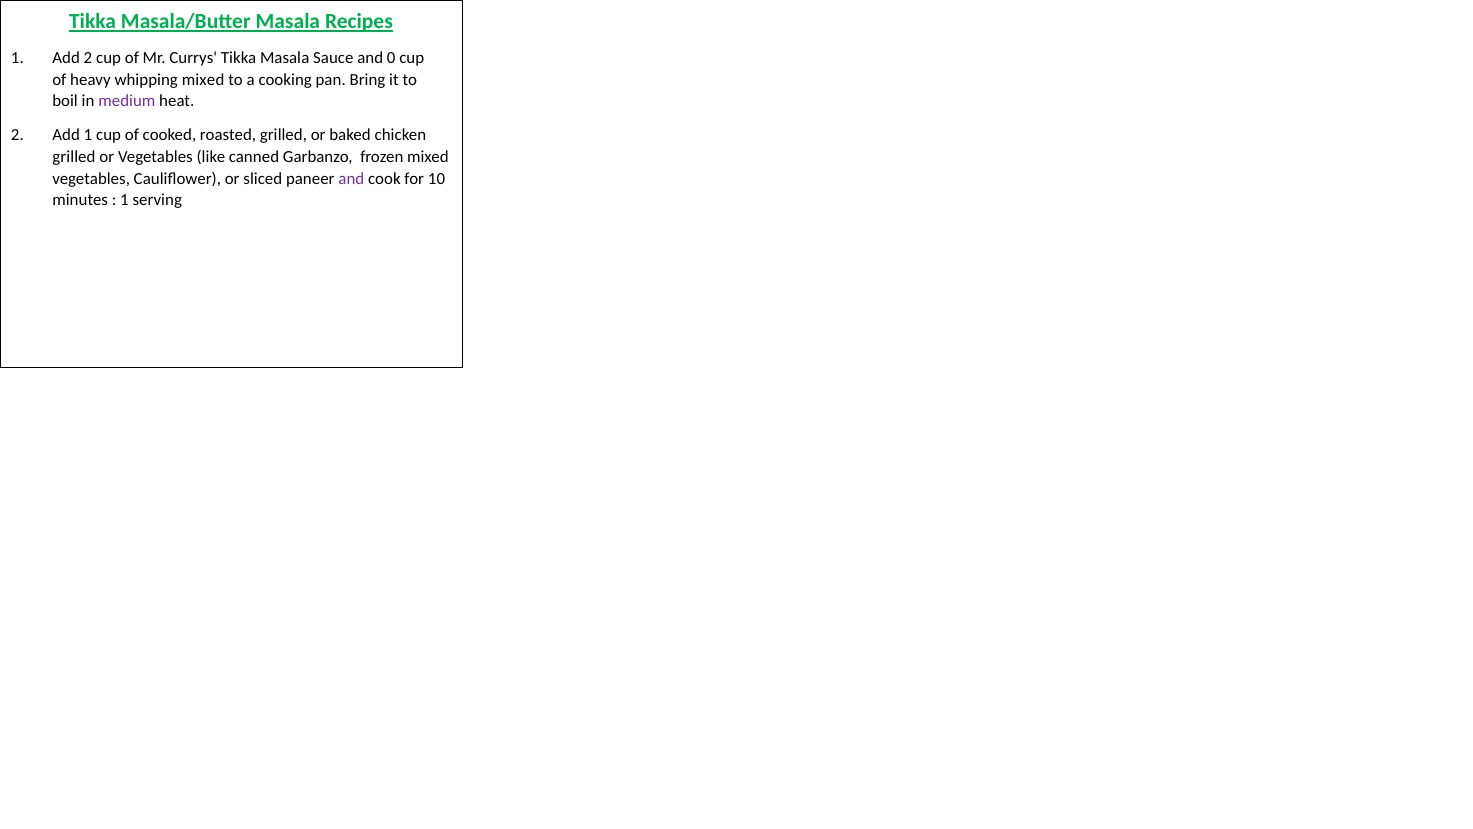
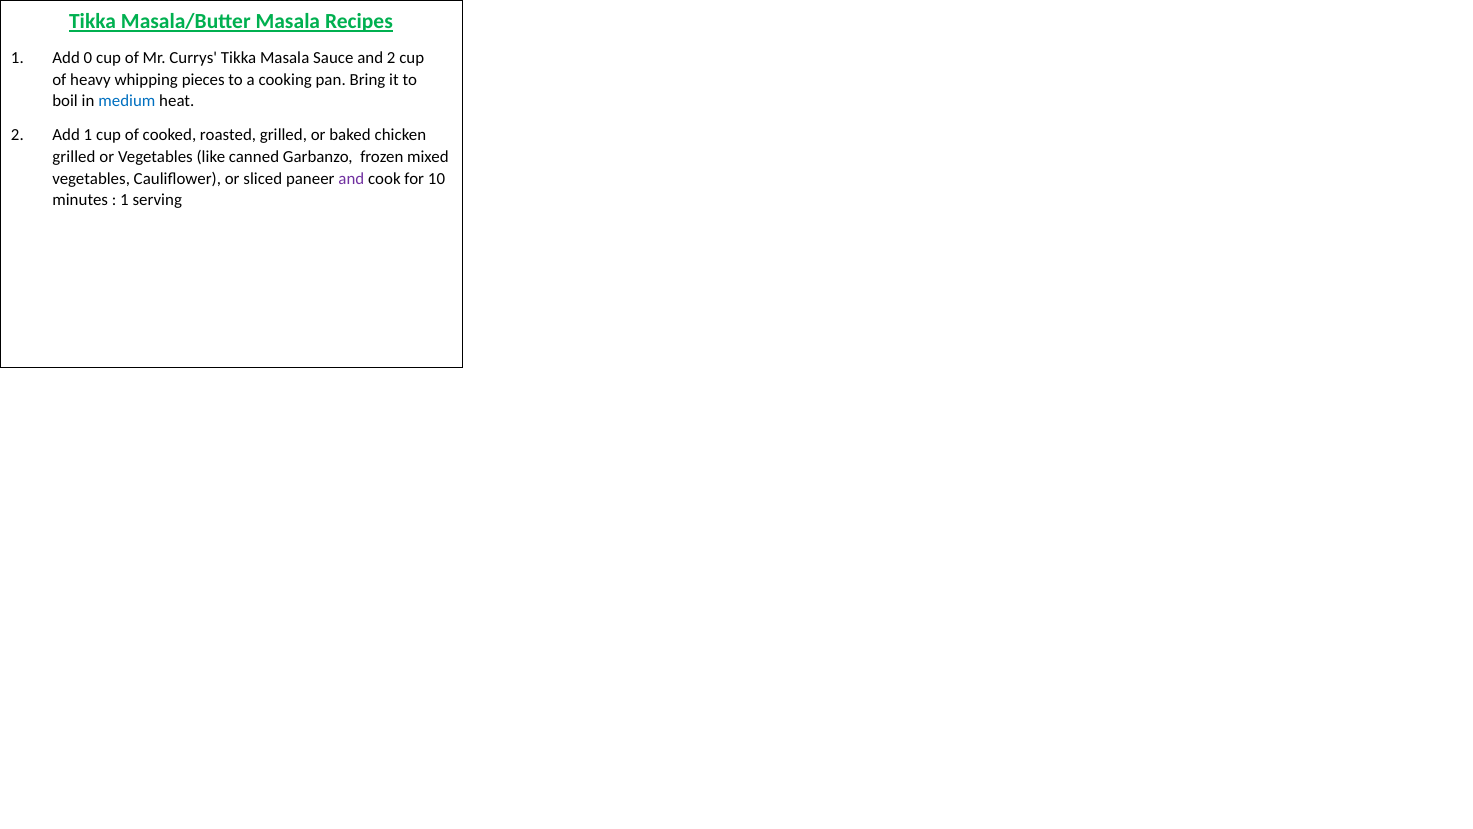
Add 2: 2 -> 0 (88, 58)
and 0: 0 -> 2 (391, 58)
whipping mixed: mixed -> pieces (203, 80)
medium colour: purple -> blue (127, 101)
